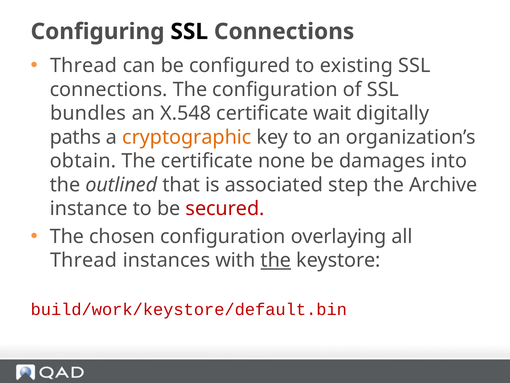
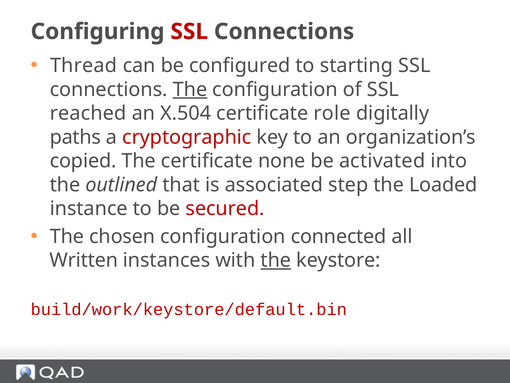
SSL colour: black -> red (189, 32)
existing: existing -> starting (356, 66)
The underline: none -> present (190, 89)
bundles: bundles -> reached (88, 113)
X.548: X.548 -> X.504 (186, 113)
wait: wait -> role (332, 113)
cryptographic colour: orange -> red (187, 137)
obtain: obtain -> copied (83, 161)
damages: damages -> activated (382, 161)
Archive: Archive -> Loaded (443, 185)
overlaying: overlaying -> connected (339, 236)
Thread: Thread -> Written (84, 260)
